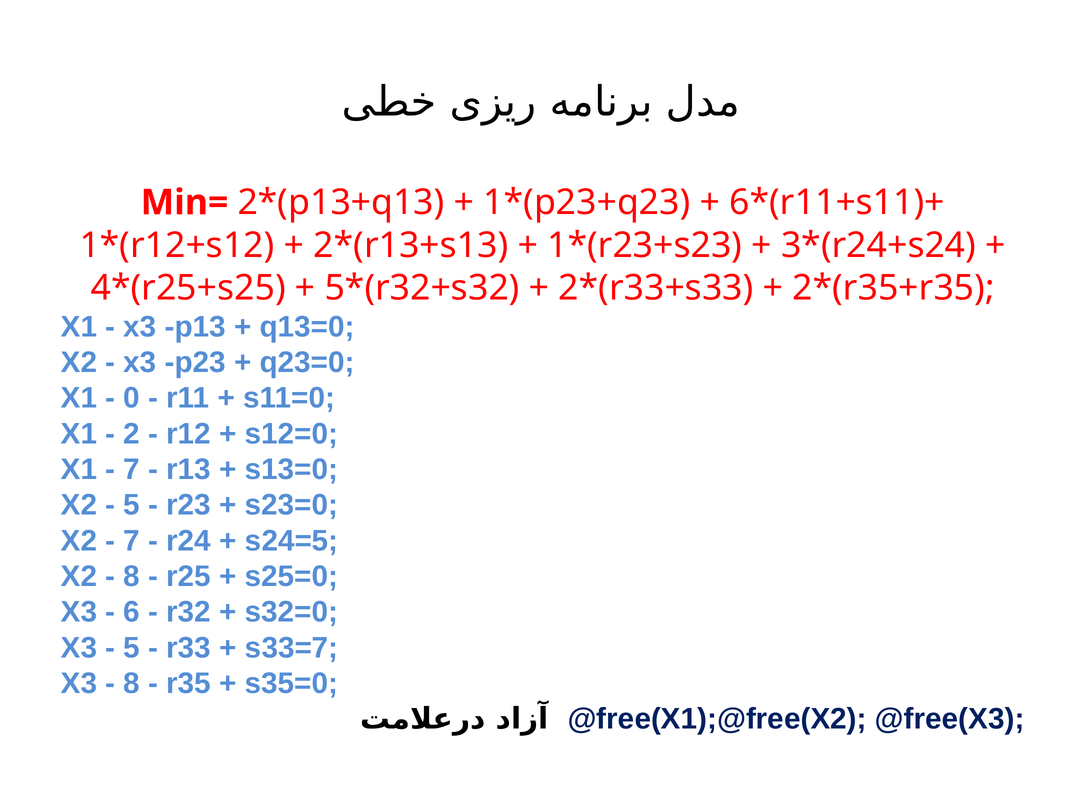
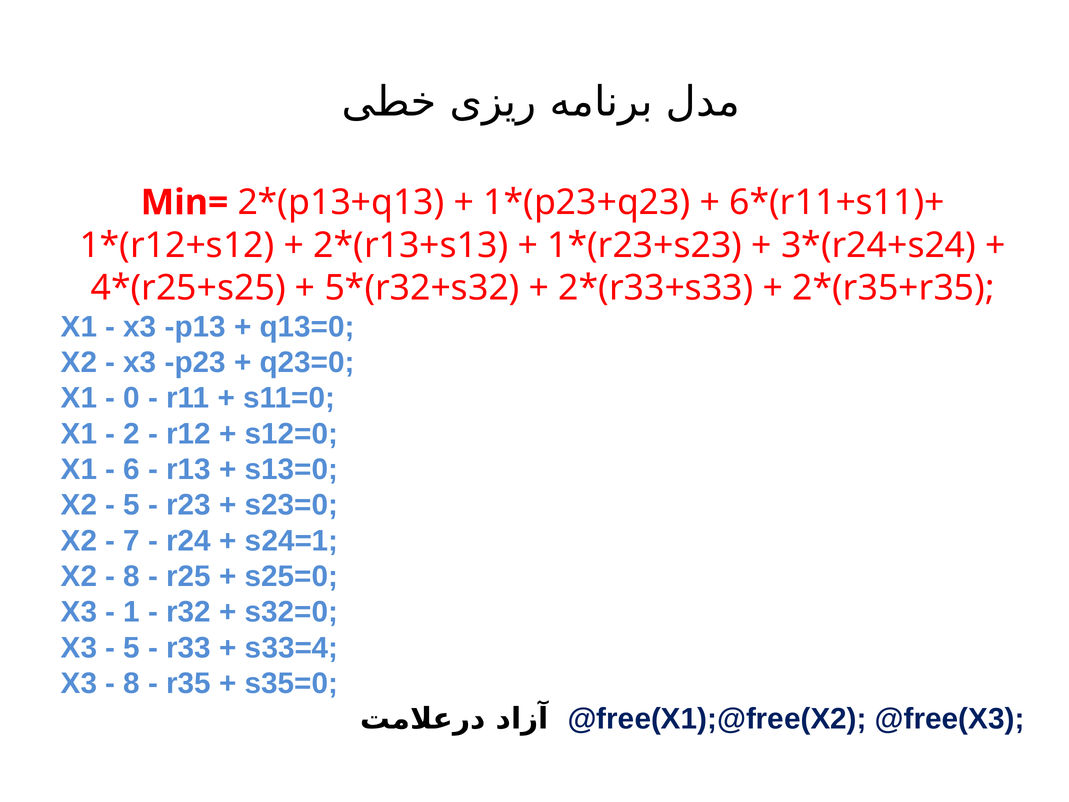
7: 7 -> 6 (132, 469)
s24=5: s24=5 -> s24=1 (292, 541)
6: 6 -> 1 (132, 612)
s33=7: s33=7 -> s33=4 (292, 648)
